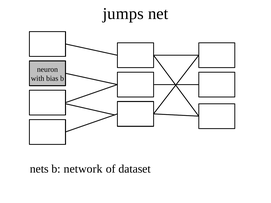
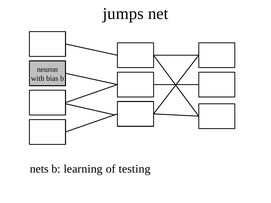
network: network -> learning (83, 169)
dataset: dataset -> testing (135, 169)
